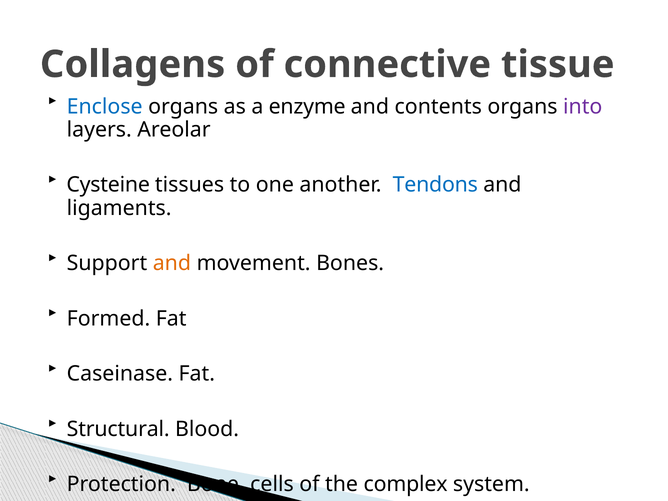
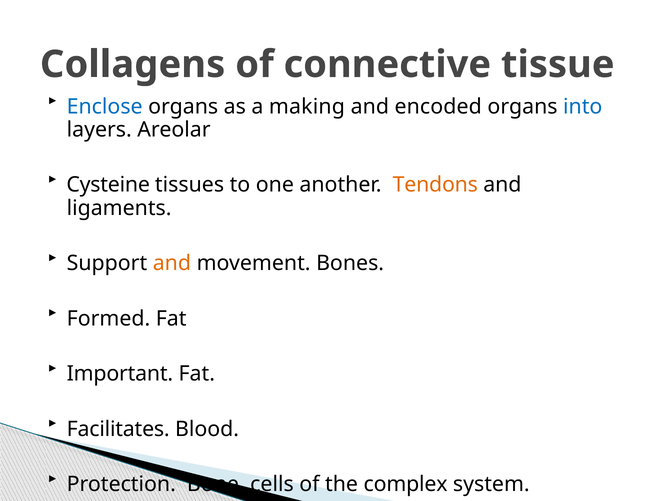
enzyme: enzyme -> making (307, 107)
contents: contents -> encoded (438, 107)
into colour: purple -> blue (583, 107)
Tendons colour: blue -> orange (435, 185)
Caseinase: Caseinase -> Important (120, 374)
Structural: Structural -> Facilitates (118, 429)
